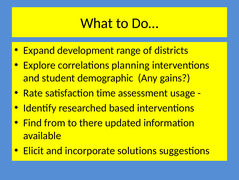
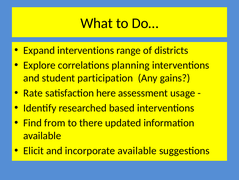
Expand development: development -> interventions (86, 50)
demographic: demographic -> participation (105, 78)
time: time -> here (106, 93)
incorporate solutions: solutions -> available (137, 150)
